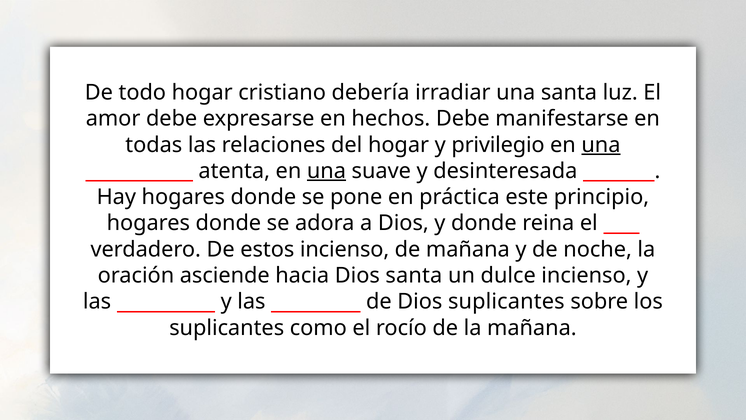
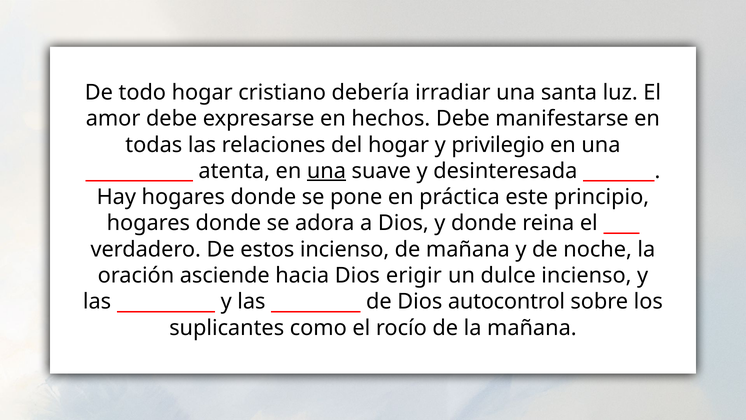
una underline: present -> none (601, 145)
Dios santa: santa -> erigir (414, 275)
Dios suplicantes: suplicantes -> autocontrol (507, 301)
